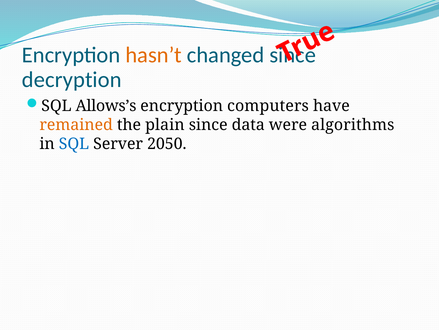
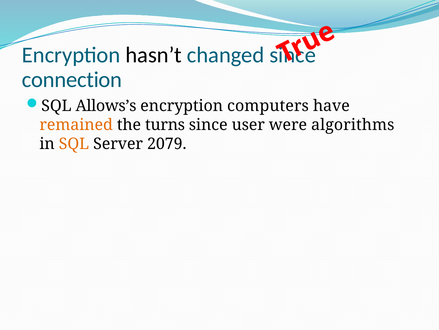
hasn’t colour: orange -> black (154, 55)
decryption: decryption -> connection (72, 79)
plain: plain -> turns (165, 125)
data: data -> user (248, 125)
SQL colour: blue -> orange (74, 144)
2050: 2050 -> 2079 (167, 144)
